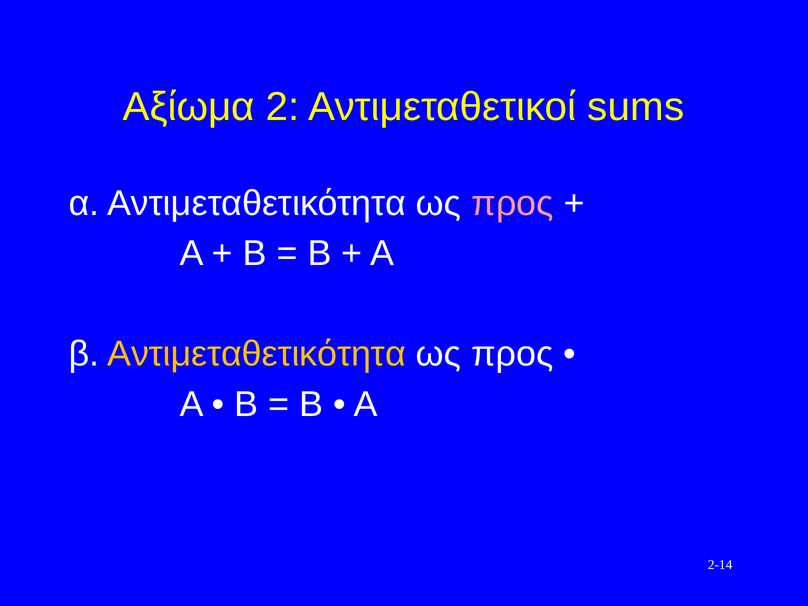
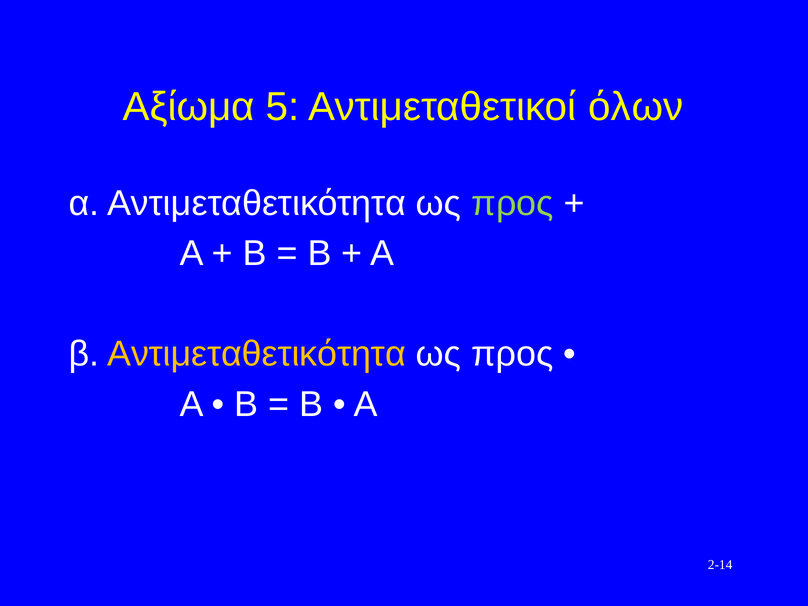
2: 2 -> 5 (283, 107)
sums: sums -> όλων (636, 107)
προς colour: pink -> light green (512, 203)
